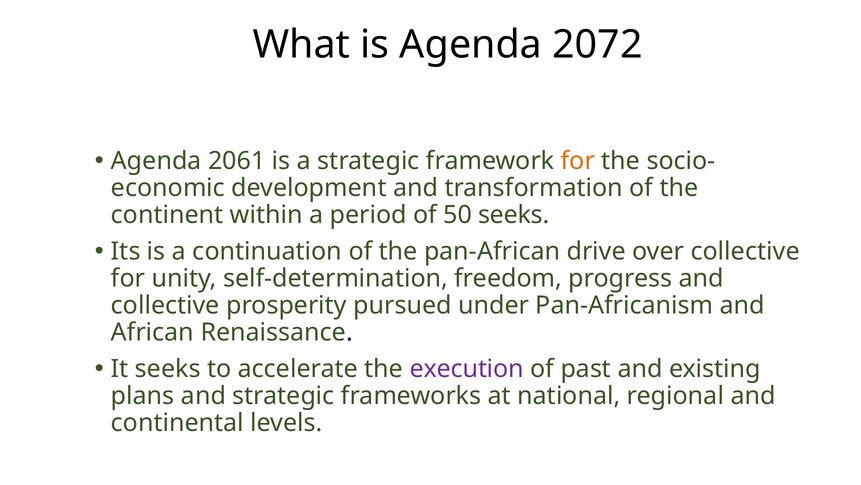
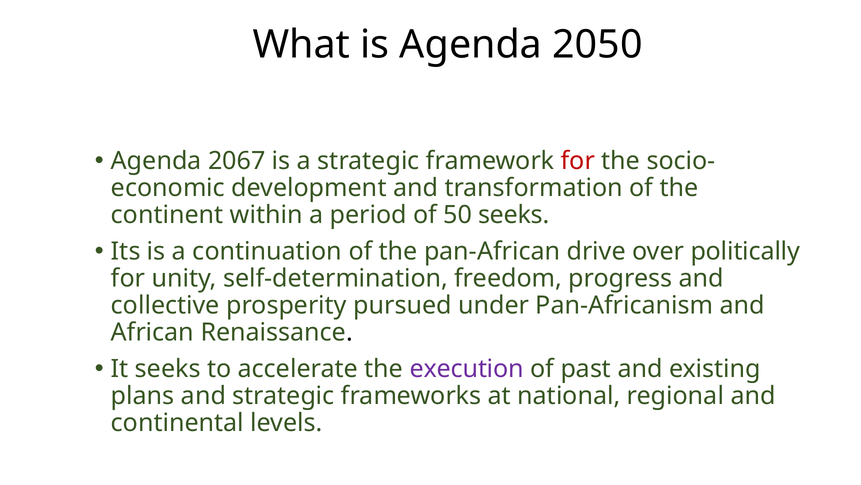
2072: 2072 -> 2050 (597, 45)
2061: 2061 -> 2067 (237, 161)
for colour: orange -> red (578, 161)
over collective: collective -> politically (745, 251)
